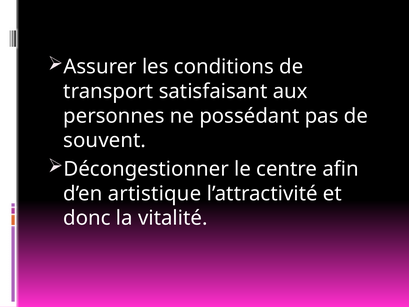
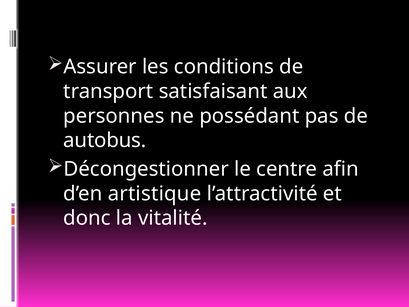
souvent: souvent -> autobus (105, 140)
